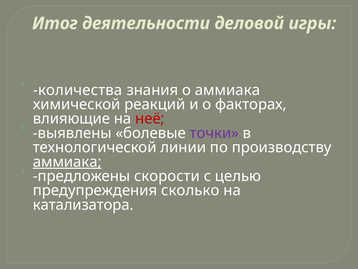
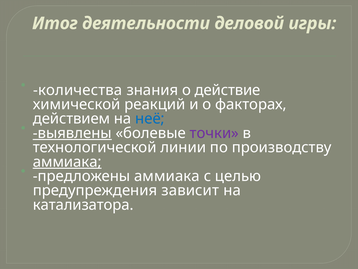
о аммиака: аммиака -> действие (228, 90)
влияющие: влияющие -> действием (71, 119)
неё colour: red -> blue (150, 119)
выявлены underline: none -> present (72, 133)
предложены скорости: скорости -> аммиака (167, 176)
сколько: сколько -> зависит (190, 190)
